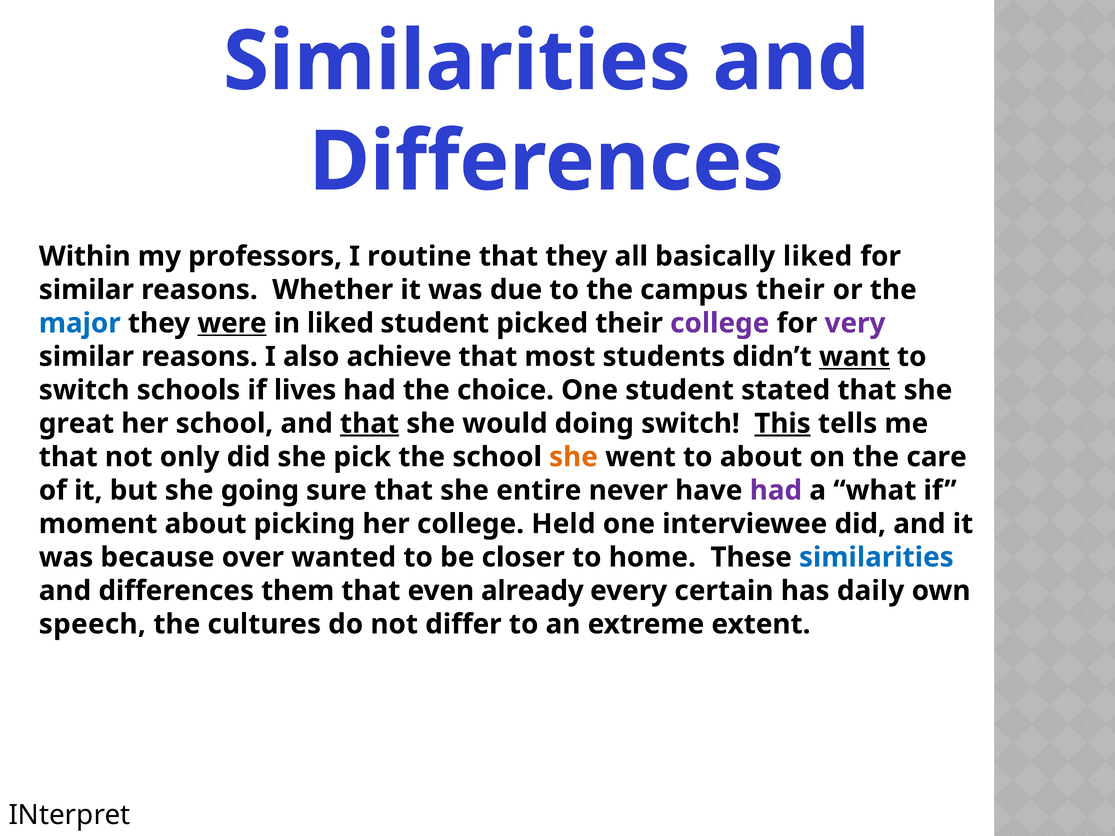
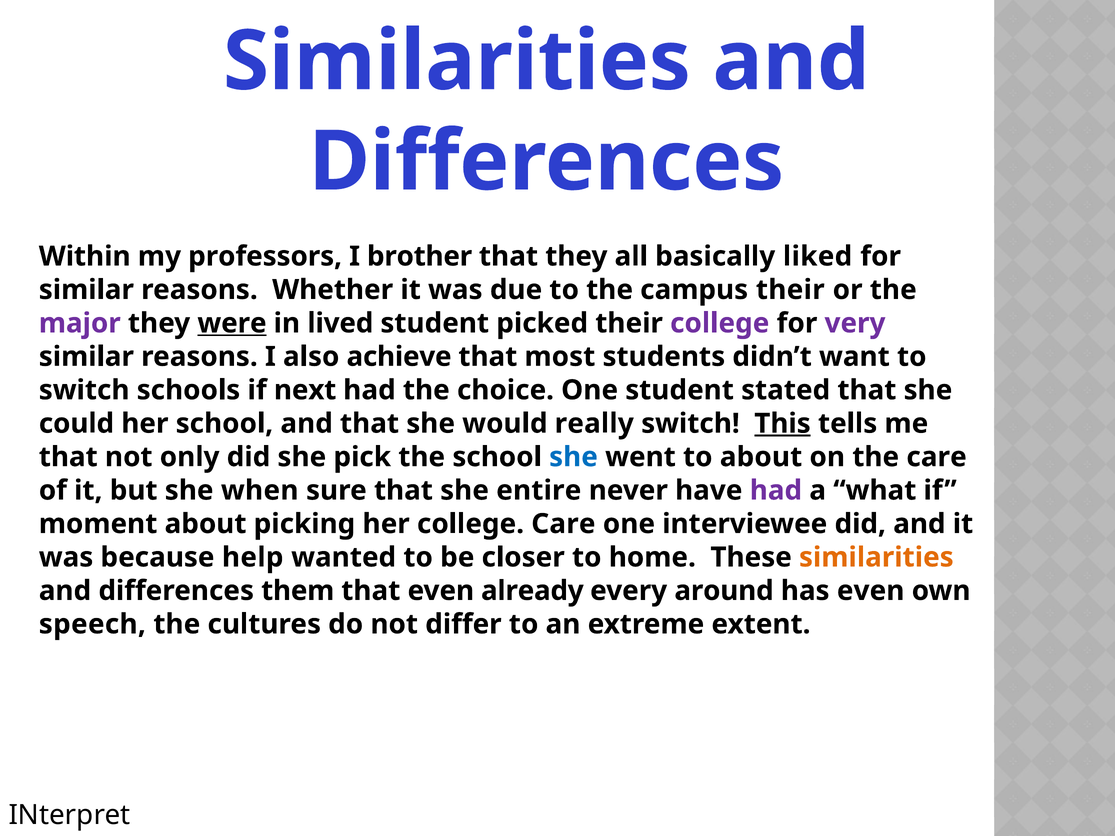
routine: routine -> brother (420, 256)
major colour: blue -> purple (80, 323)
in liked: liked -> lived (340, 323)
want underline: present -> none (854, 357)
lives: lives -> next (305, 390)
great: great -> could (76, 424)
that underline: present -> none (370, 424)
doing: doing -> really (594, 424)
she colour: orange -> blue (573, 457)
going: going -> when (260, 491)
college Held: Held -> Care (563, 524)
over: over -> help (253, 557)
similarities colour: blue -> orange (876, 557)
certain: certain -> around (724, 591)
has daily: daily -> even (871, 591)
